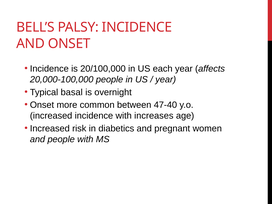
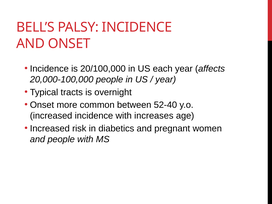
basal: basal -> tracts (72, 92)
47-40: 47-40 -> 52-40 (165, 105)
